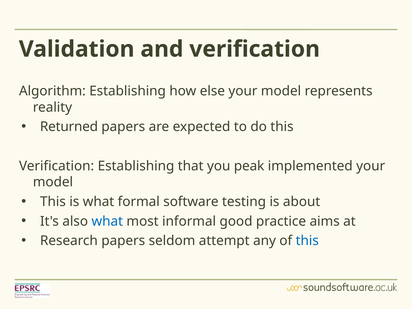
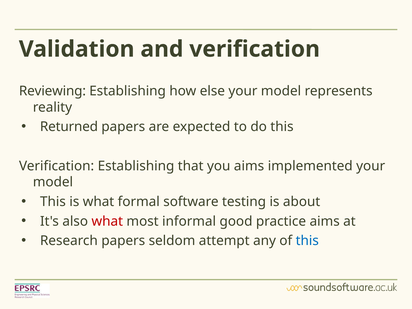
Algorithm: Algorithm -> Reviewing (52, 91)
you peak: peak -> aims (249, 166)
what colour: blue -> red (107, 221)
